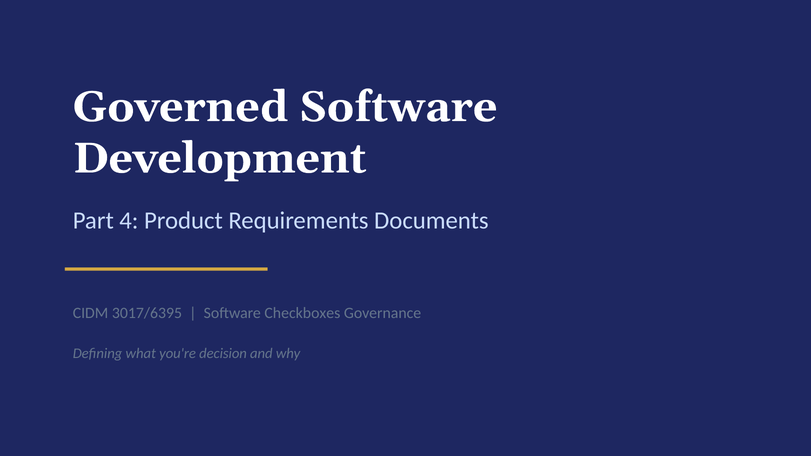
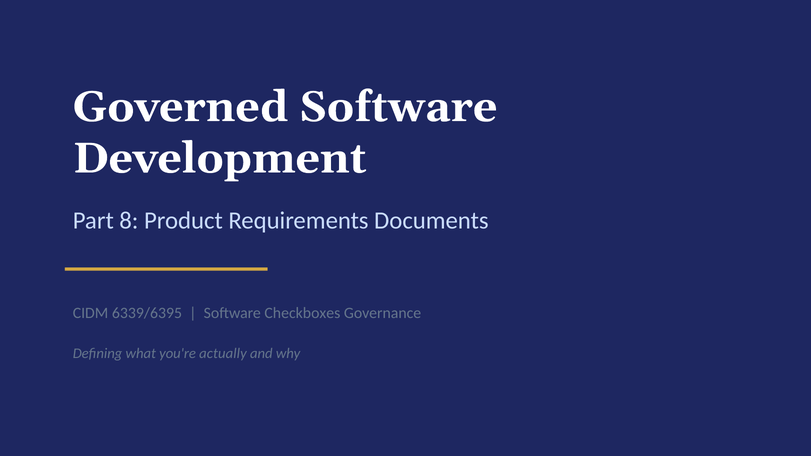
4: 4 -> 8 (129, 221)
3017/6395: 3017/6395 -> 6339/6395 (147, 313)
decision: decision -> actually (223, 354)
